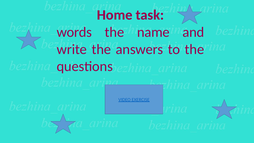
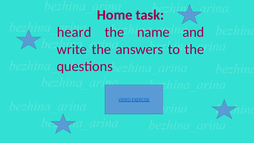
words: words -> heard (74, 32)
